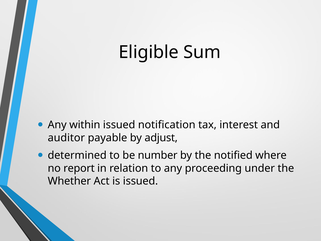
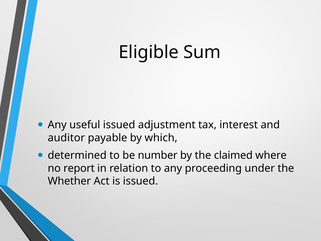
within: within -> useful (85, 125)
notification: notification -> adjustment (167, 125)
adjust: adjust -> which (161, 138)
notified: notified -> claimed (233, 155)
